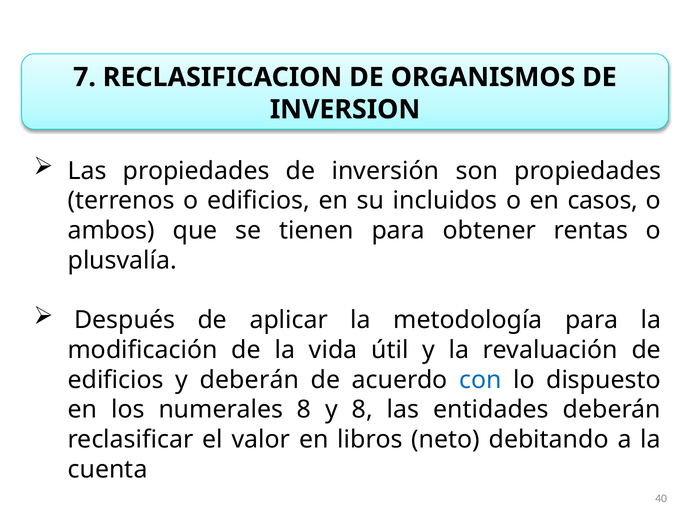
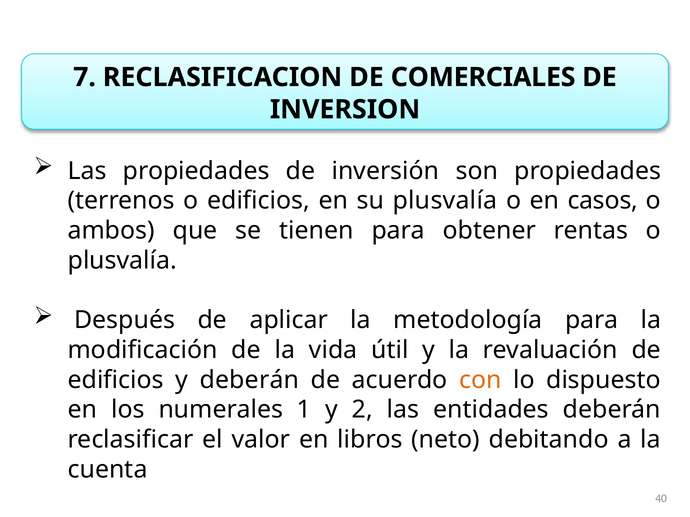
ORGANISMOS: ORGANISMOS -> COMERCIALES (483, 77)
su incluidos: incluidos -> plusvalía (445, 201)
con colour: blue -> orange (480, 380)
numerales 8: 8 -> 1 (304, 410)
y 8: 8 -> 2 (362, 410)
